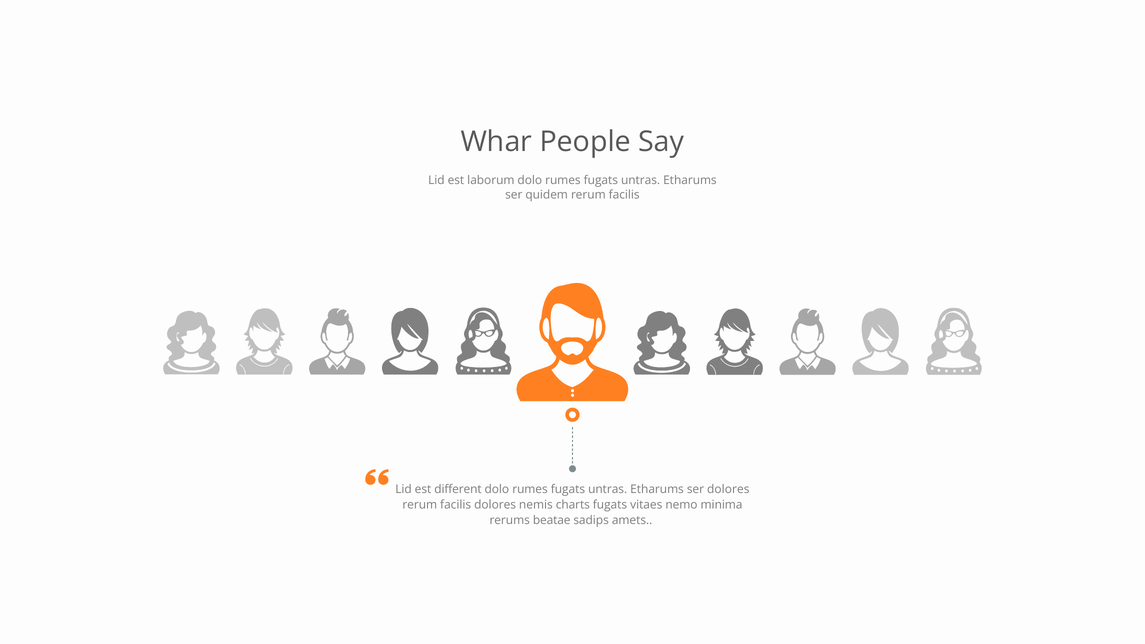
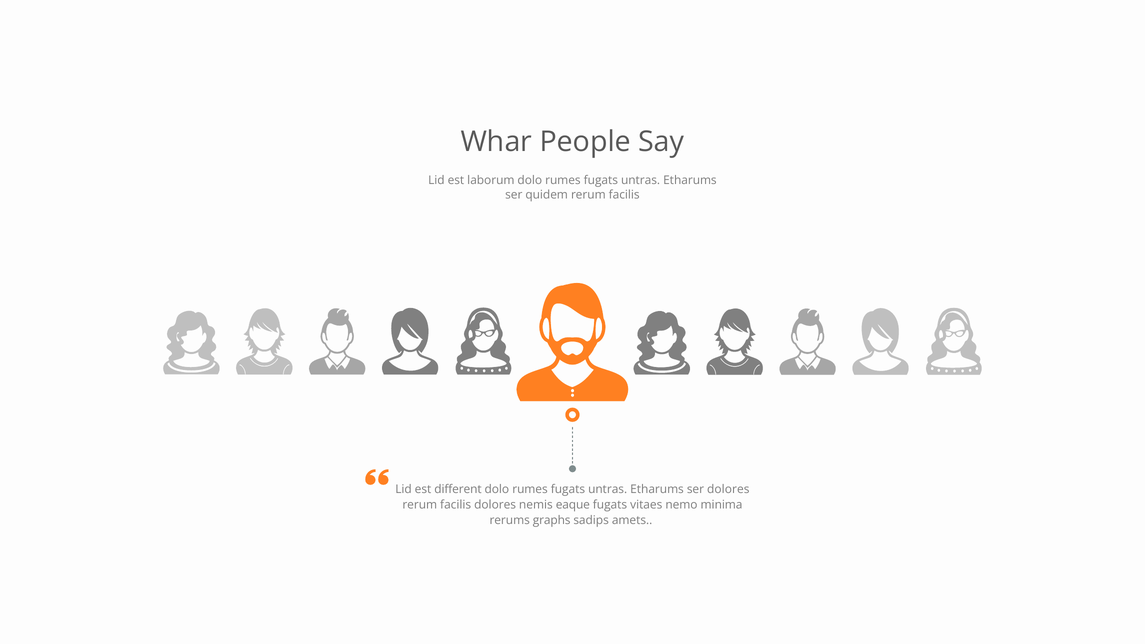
charts: charts -> eaque (573, 505)
beatae: beatae -> graphs (552, 520)
